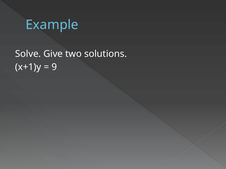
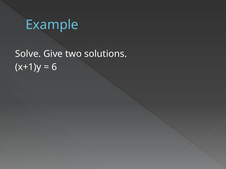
9: 9 -> 6 (54, 67)
